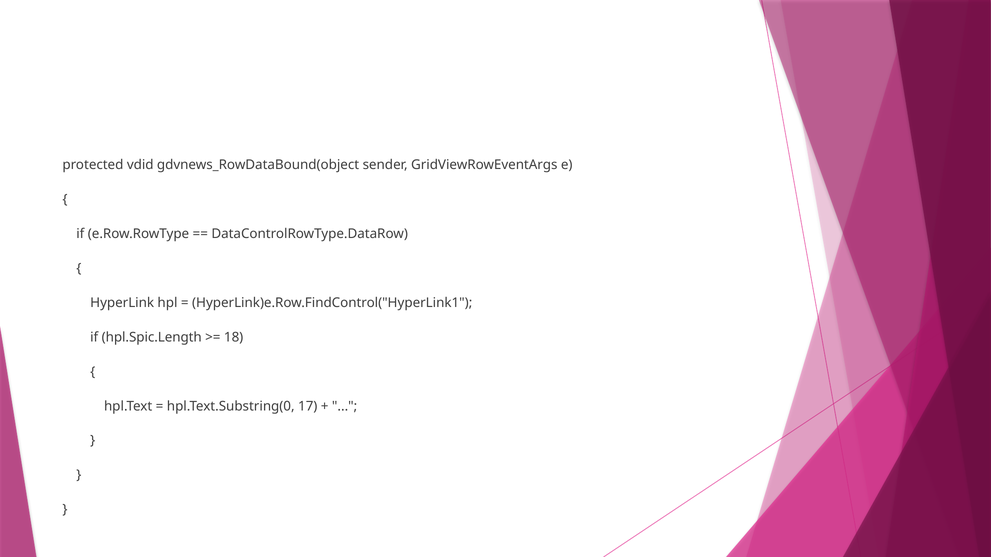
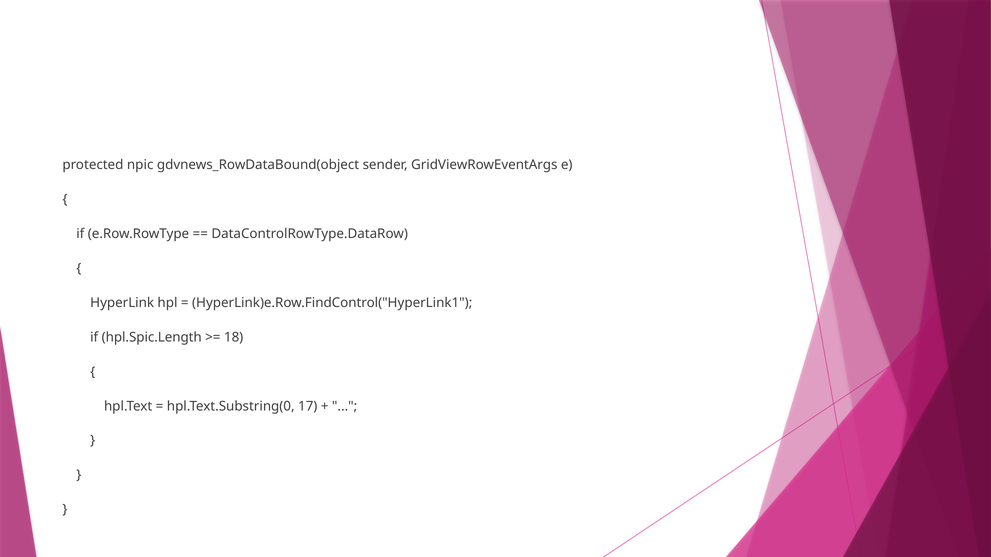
vdid: vdid -> npic (140, 165)
